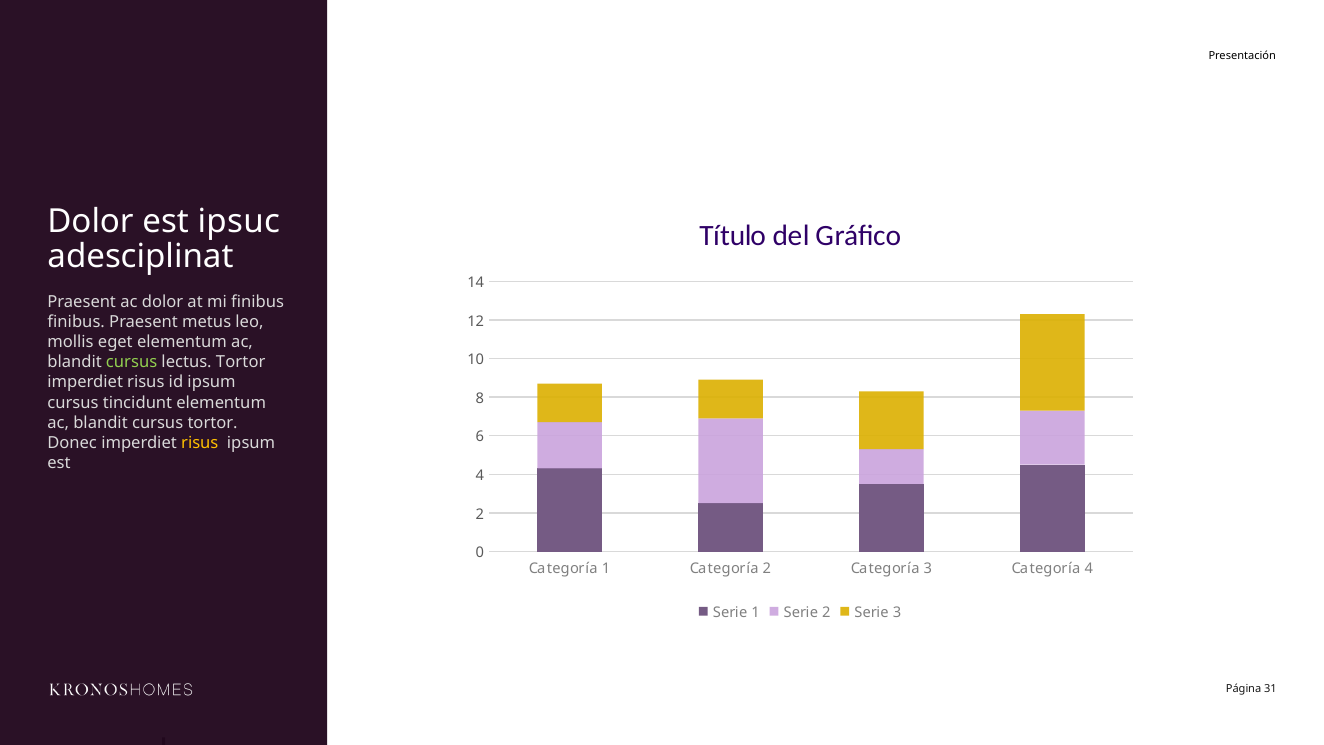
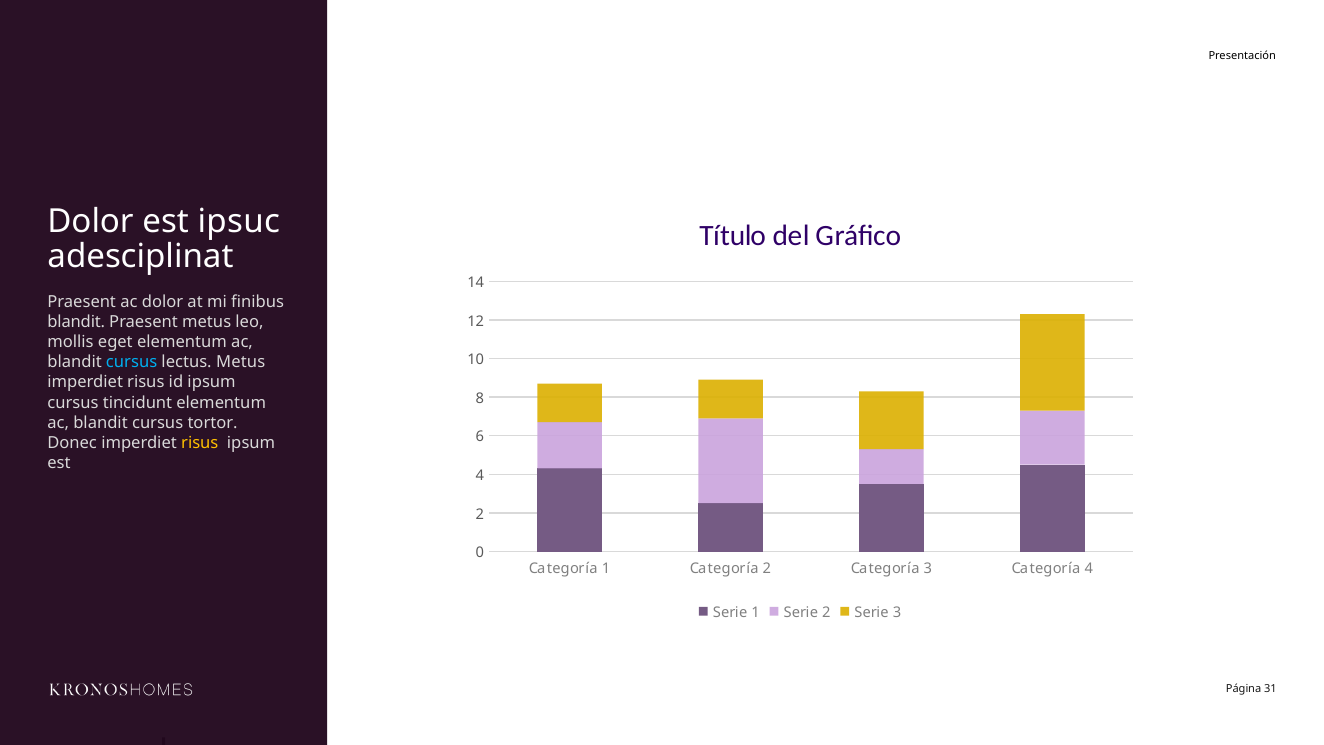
finibus: finibus -> blandit (76, 322)
cursus colour: light green -> light blue (132, 362)
lectus Tortor: Tortor -> Metus (241, 362)
